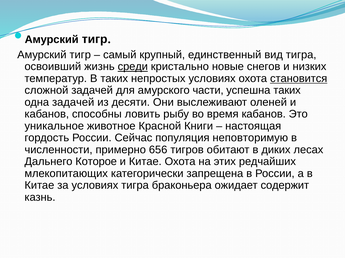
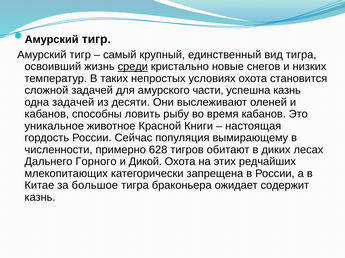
становится underline: present -> none (299, 79)
успешна таких: таких -> казнь (287, 91)
неповторимую: неповторимую -> вымирающему (250, 138)
656: 656 -> 628 (158, 150)
Которое: Которое -> Горного (96, 162)
и Китае: Китае -> Дикой (145, 162)
за условиях: условиях -> большое (95, 186)
